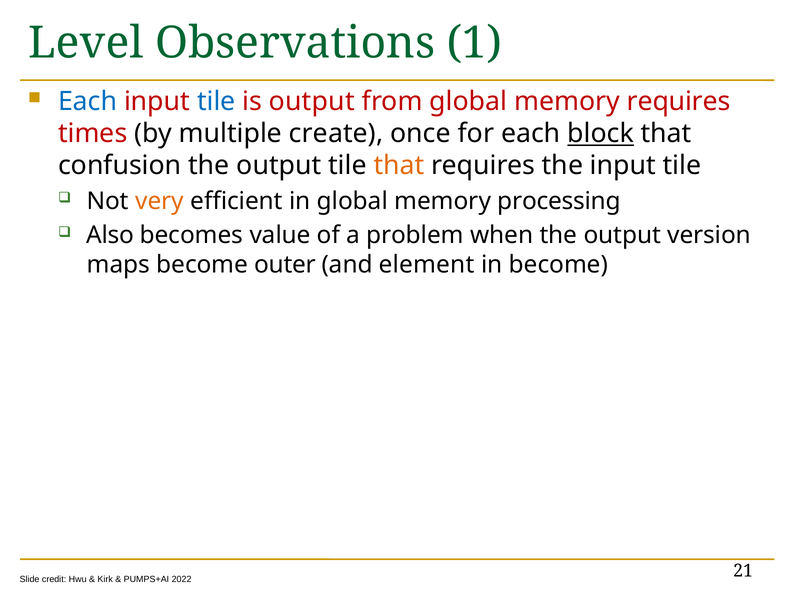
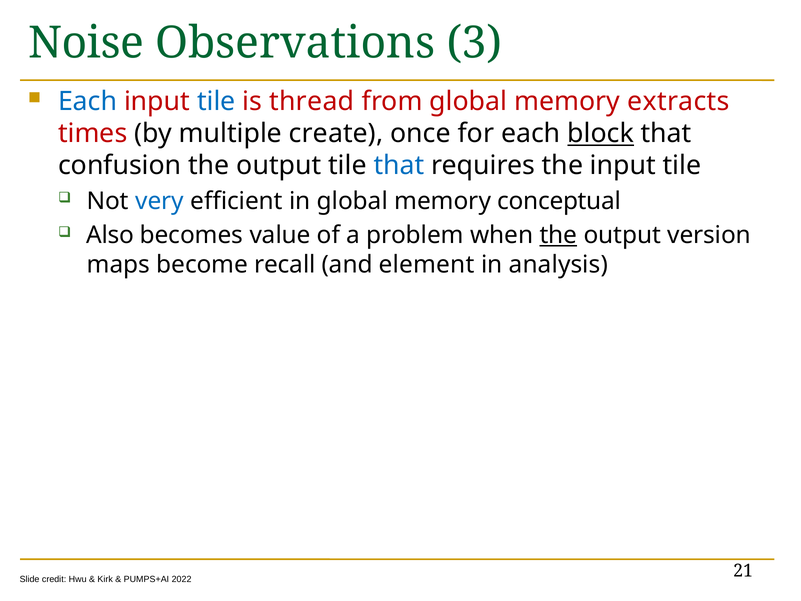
Level: Level -> Noise (86, 43)
1: 1 -> 3 (474, 43)
is output: output -> thread (312, 101)
memory requires: requires -> extracts (678, 101)
that colour: orange -> blue (399, 166)
very colour: orange -> blue (160, 201)
processing: processing -> conceptual (559, 201)
the underline: none -> present (558, 235)
outer: outer -> recall (285, 265)
in become: become -> analysis (558, 265)
